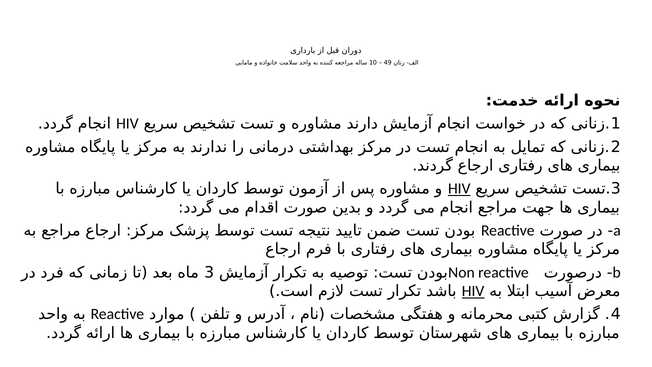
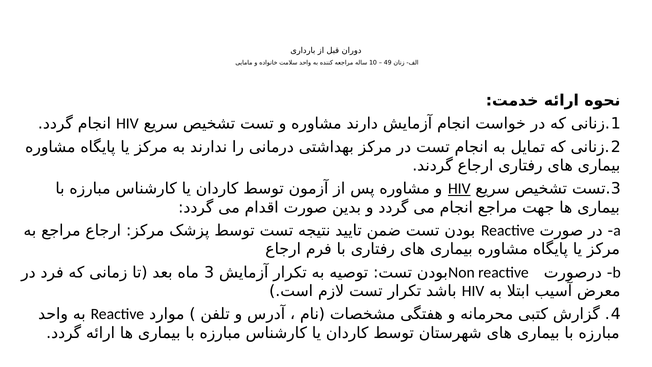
HIV underline: present -> none (473, 291)
